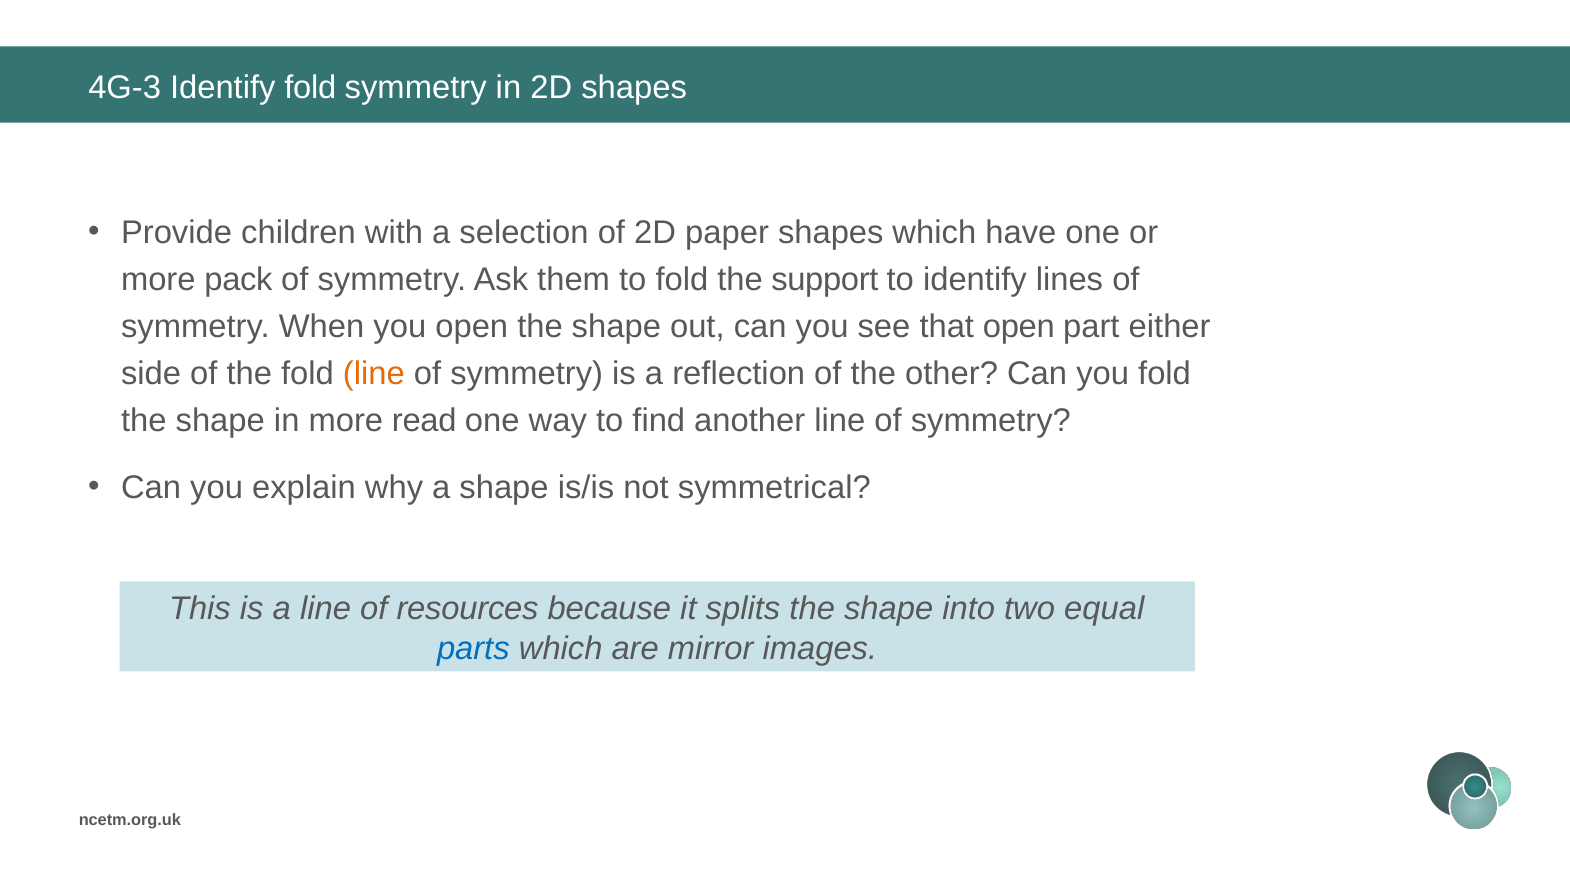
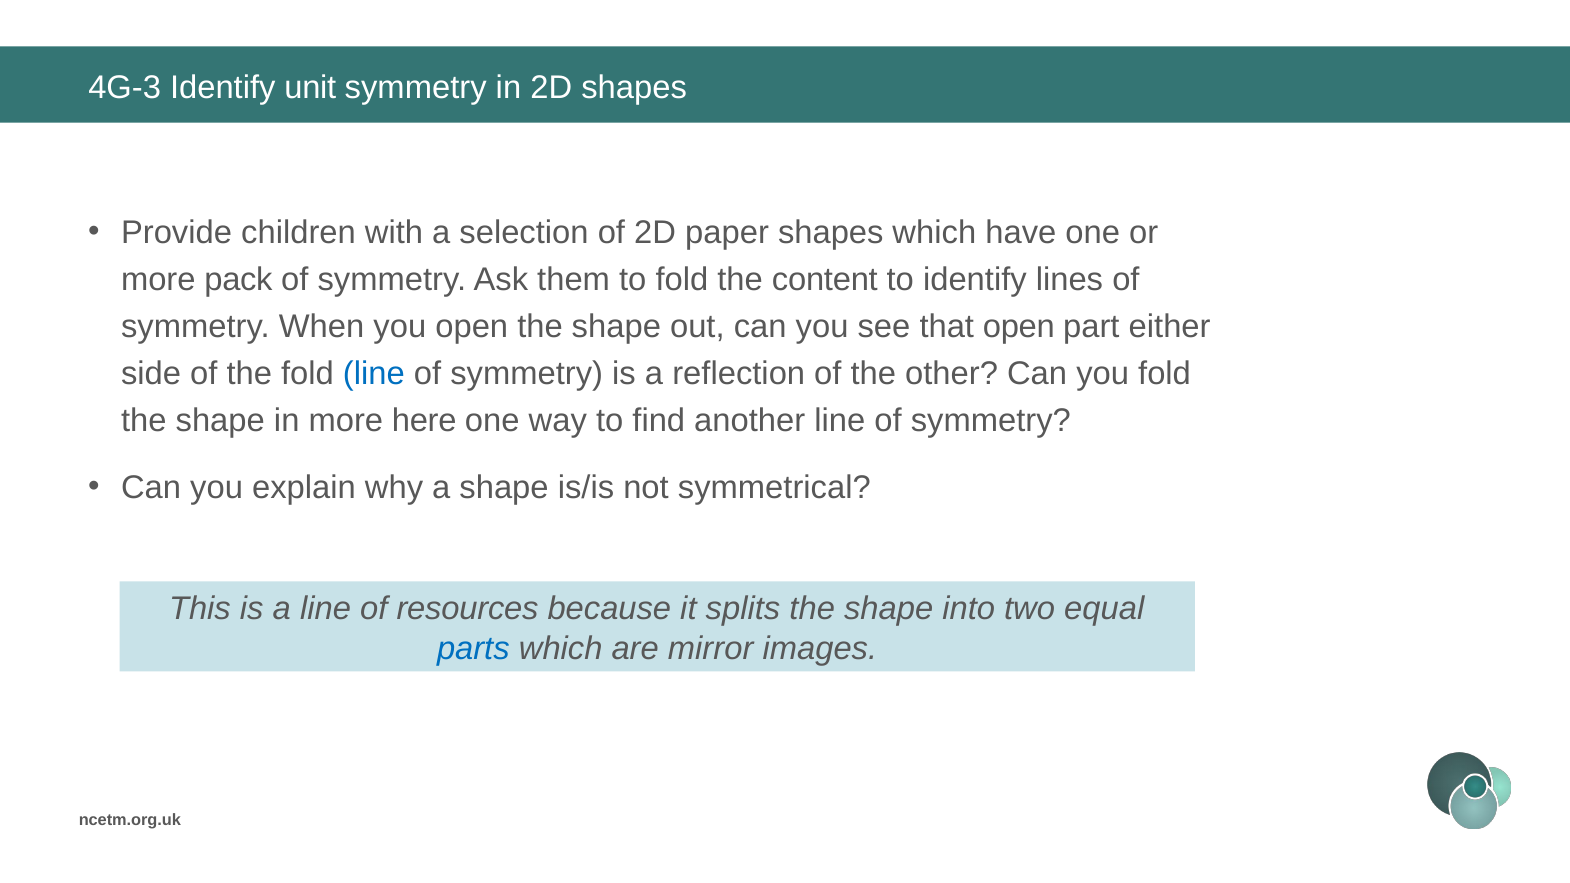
Identify fold: fold -> unit (310, 88)
support: support -> content (825, 279)
line colour: orange -> blue (374, 374)
read: read -> here (424, 421)
